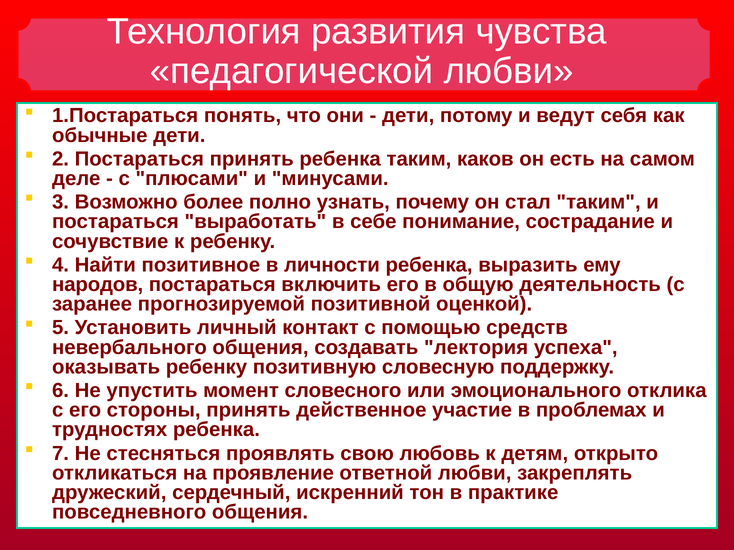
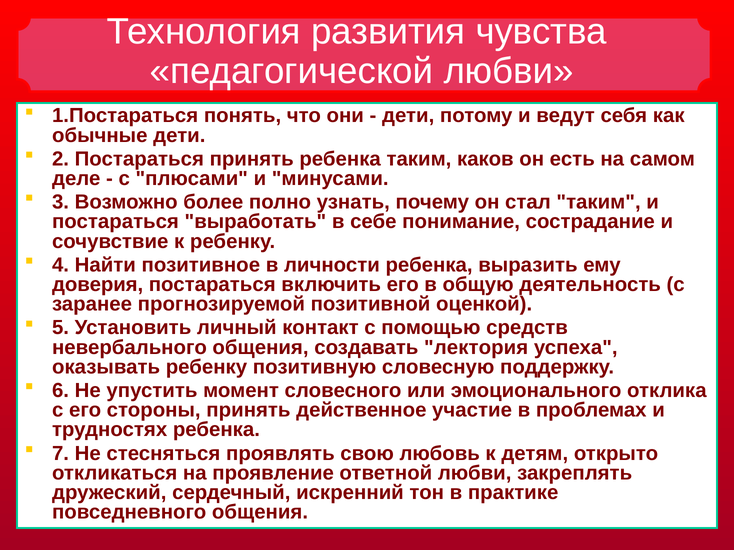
народов: народов -> доверия (98, 285)
